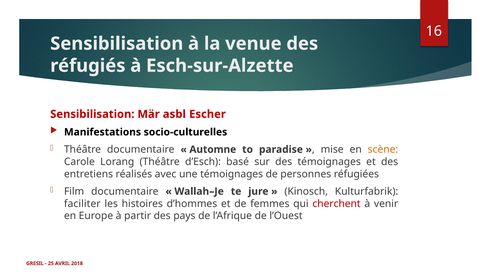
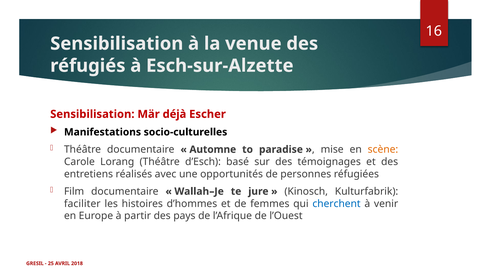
asbl: asbl -> déjà (174, 114)
une témoignages: témoignages -> opportunités (232, 174)
cherchent colour: red -> blue (337, 204)
